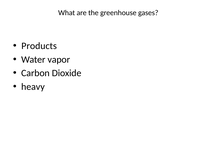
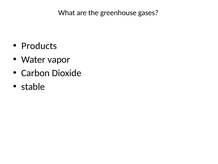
heavy: heavy -> stable (33, 86)
